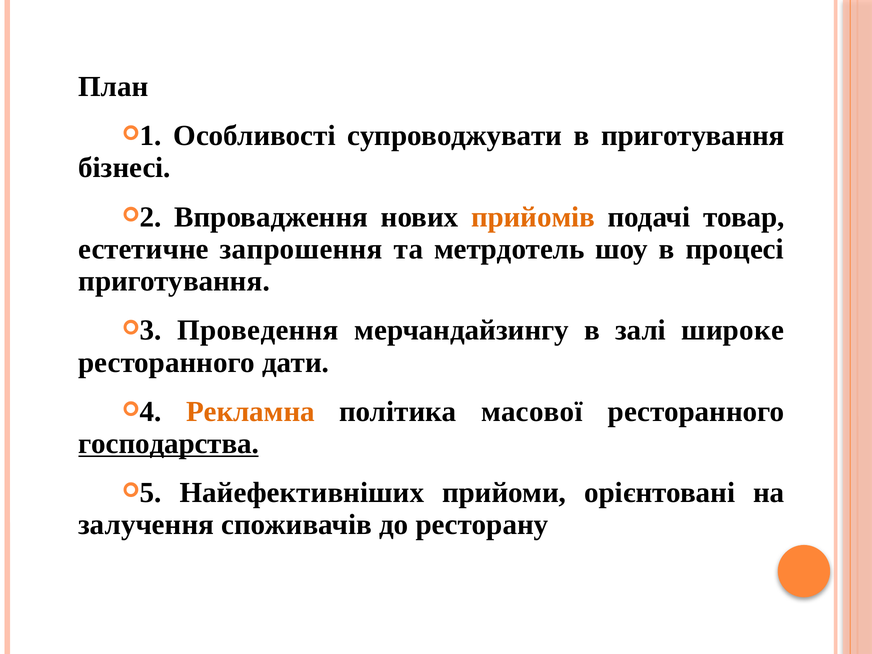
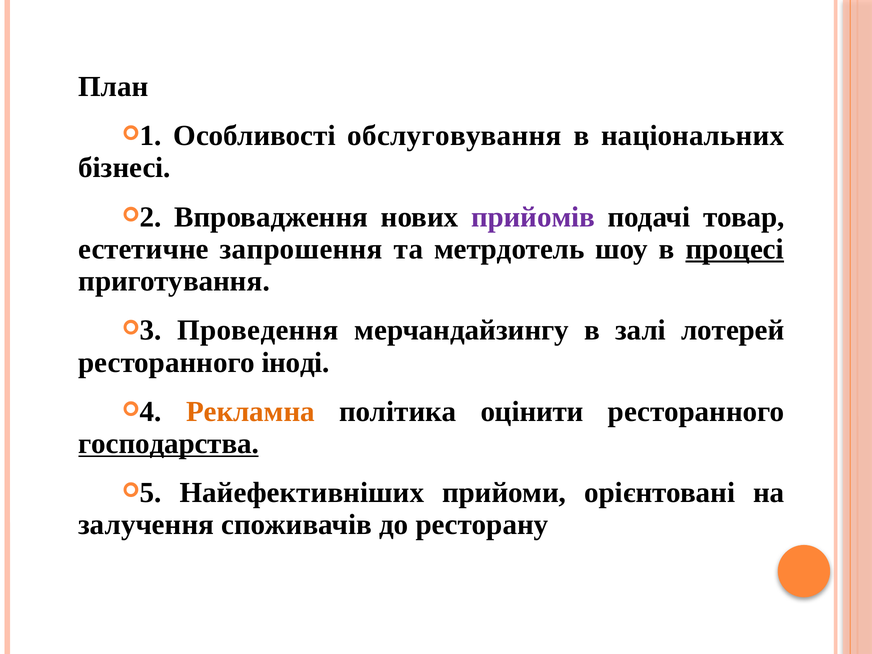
супроводжувати: супроводжувати -> обслуговування (455, 136)
в приготування: приготування -> національних (693, 136)
прийомів colour: orange -> purple (533, 217)
процесі underline: none -> present (735, 249)
широке: широке -> лотерей (733, 330)
дати: дати -> іноді (296, 362)
масової: масової -> оцінити (532, 412)
